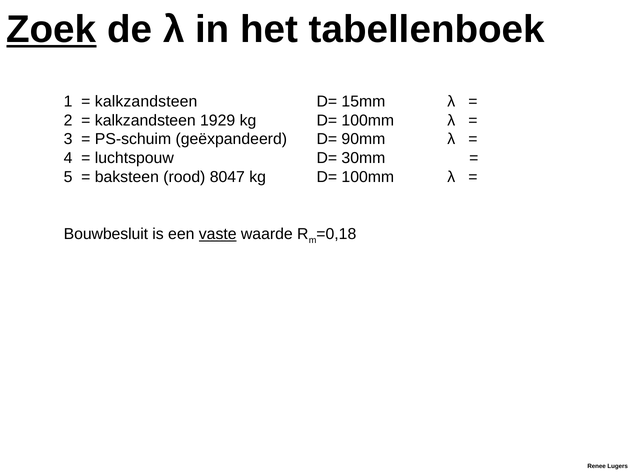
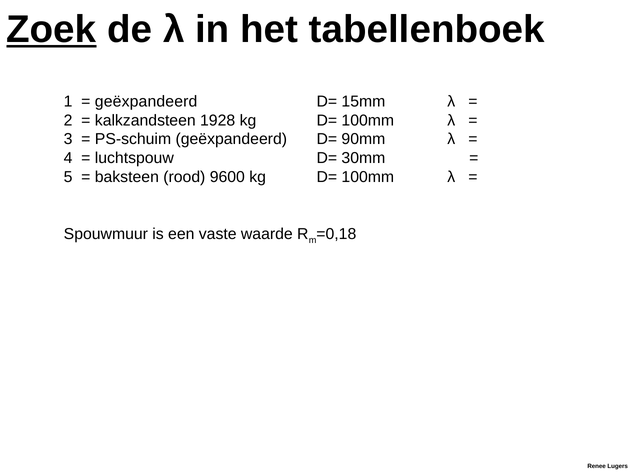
kalkzandsteen: kalkzandsteen -> geëxpandeerd (146, 101)
1929: 1929 -> 1928 (218, 120)
8047: 8047 -> 9600 (227, 177)
Bouwbesluit: Bouwbesluit -> Spouwmuur (106, 234)
vaste underline: present -> none (218, 234)
